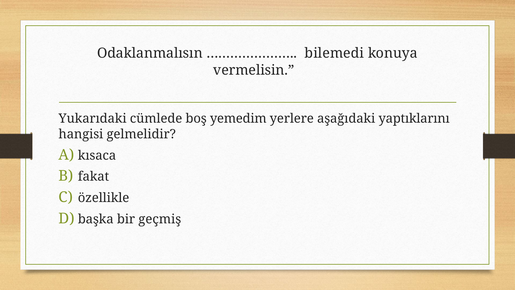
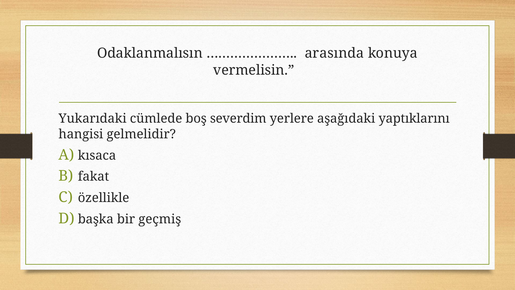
bilemedi: bilemedi -> arasında (334, 53)
yemedim: yemedim -> severdim (238, 119)
